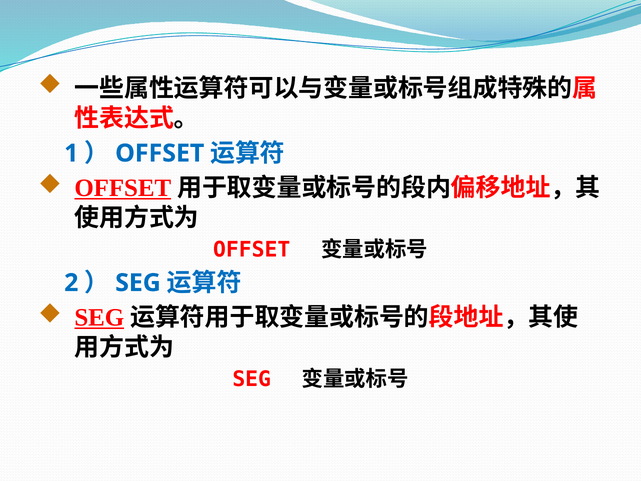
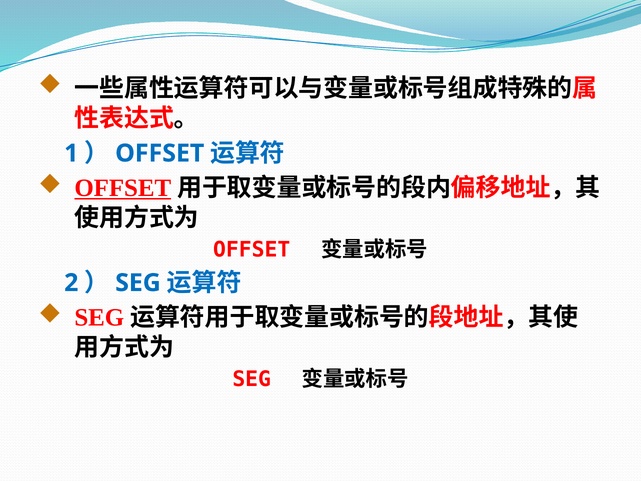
SEG underline: present -> none (99, 318)
